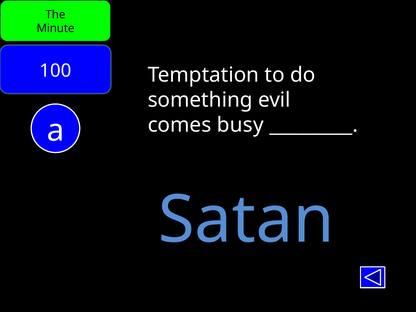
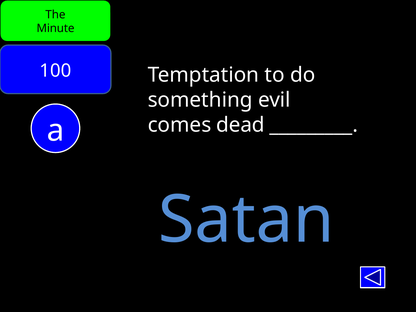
busy: busy -> dead (240, 125)
